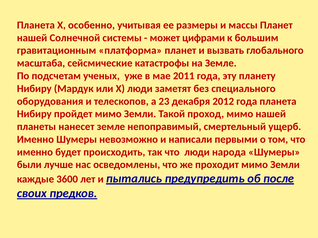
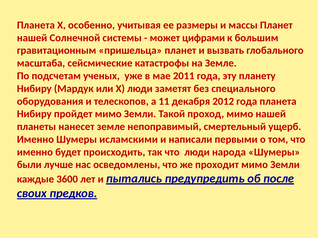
платформа: платформа -> пришельца (130, 51)
23: 23 -> 11 (164, 101)
невозможно: невозможно -> исламскими (129, 140)
